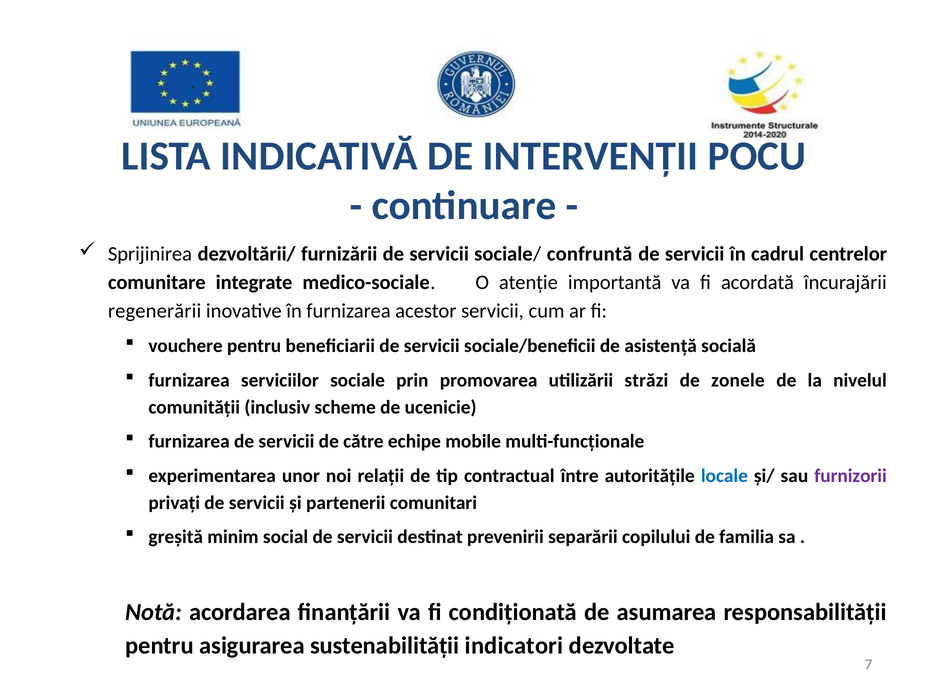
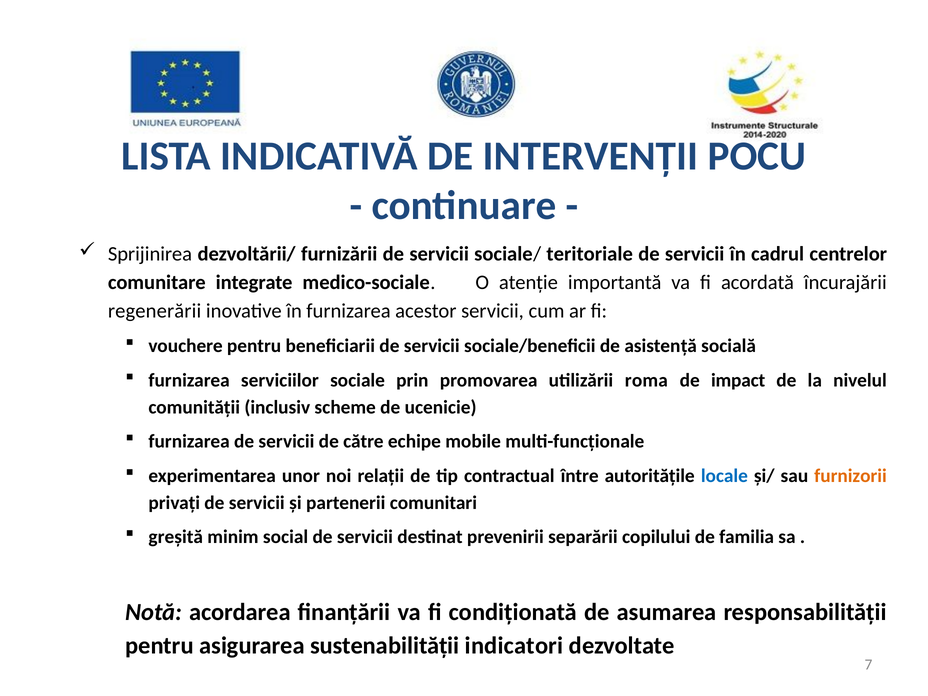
confruntă: confruntă -> teritoriale (590, 254)
străzi: străzi -> roma (646, 380)
zonele: zonele -> impact (738, 380)
furnizorii colour: purple -> orange (850, 476)
